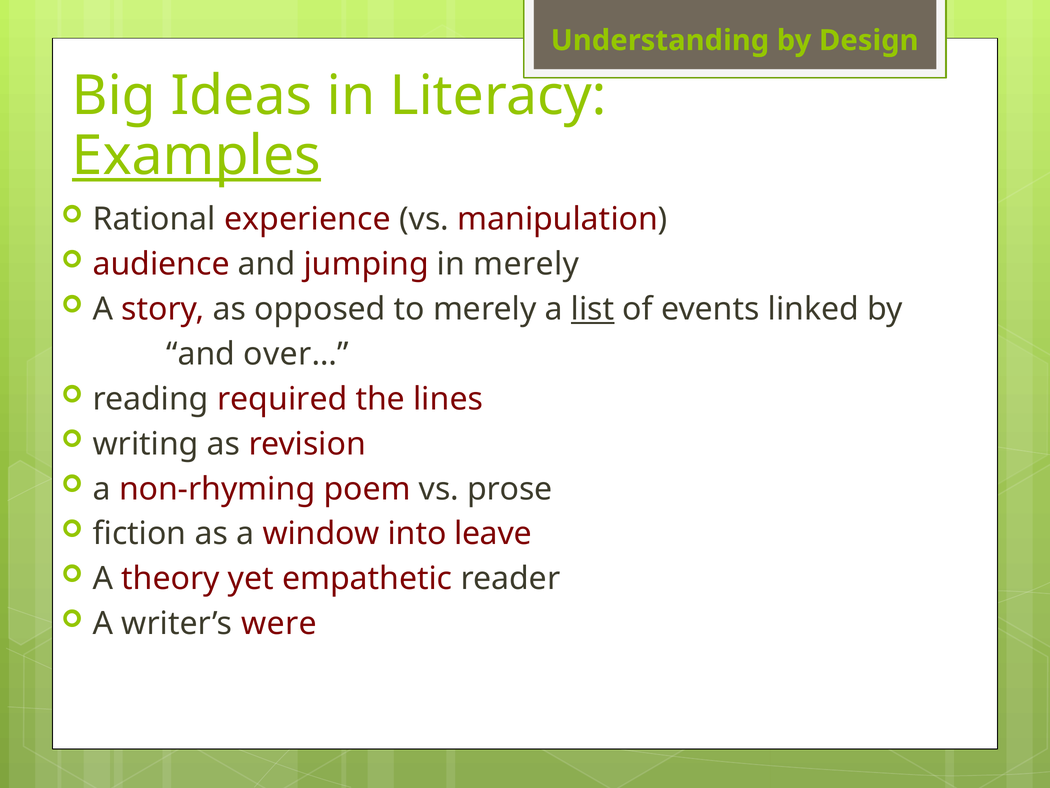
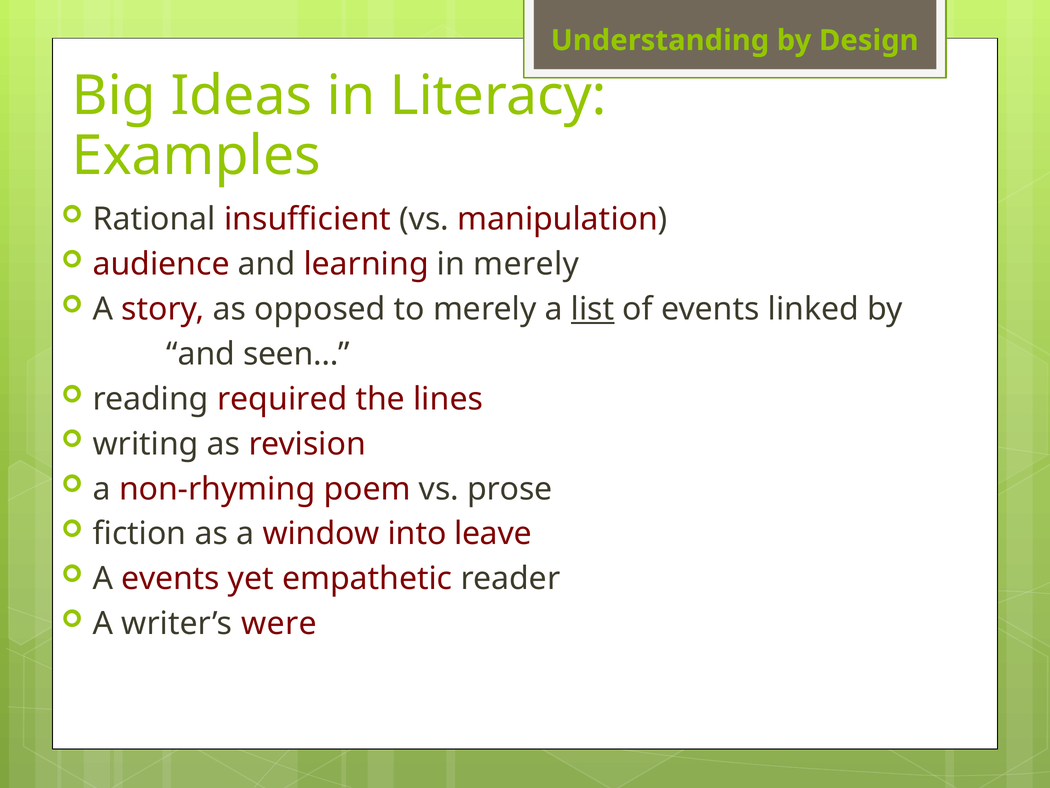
Examples underline: present -> none (196, 156)
experience: experience -> insufficient (308, 219)
jumping: jumping -> learning (366, 264)
over…: over… -> seen… (296, 354)
A theory: theory -> events (171, 578)
